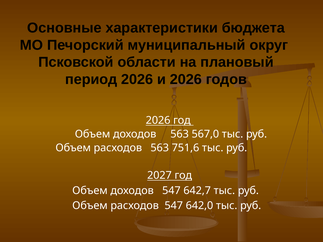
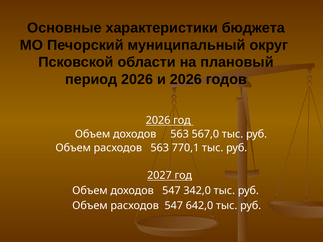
751,6: 751,6 -> 770,1 (185, 148)
642,7: 642,7 -> 342,0 (197, 191)
